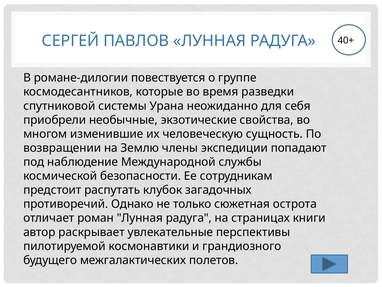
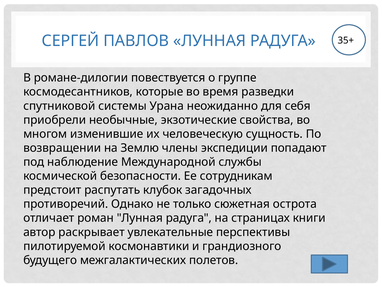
40+: 40+ -> 35+ (346, 40)
